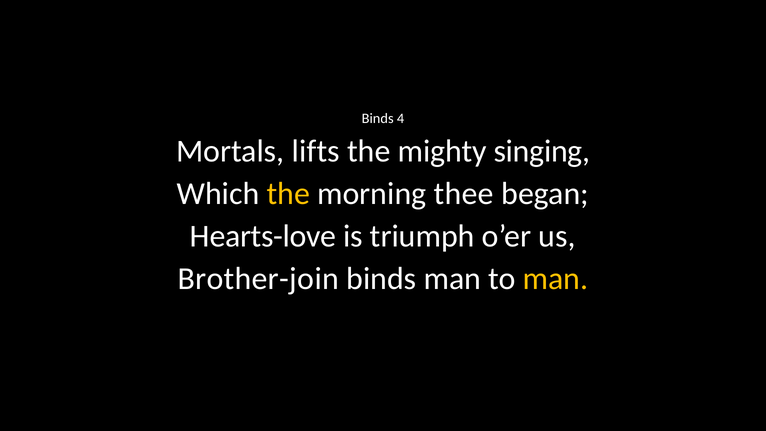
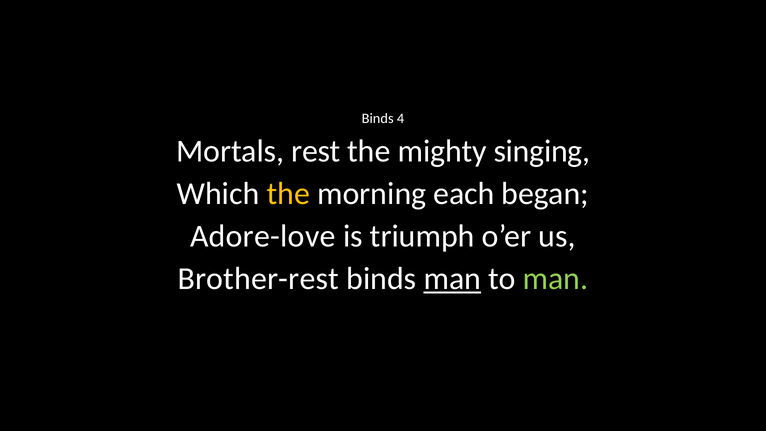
lifts: lifts -> rest (316, 151)
thee: thee -> each (464, 194)
Hearts-love: Hearts-love -> Adore-love (263, 236)
Brother-join: Brother-join -> Brother-rest (258, 279)
man underline: none -> present (452, 279)
man colour: yellow -> light green (555, 279)
